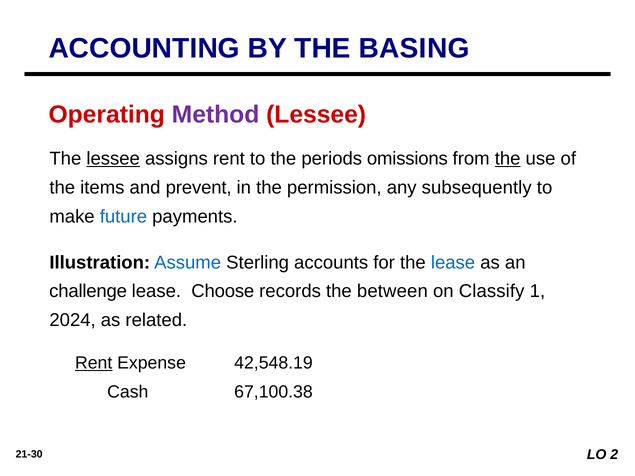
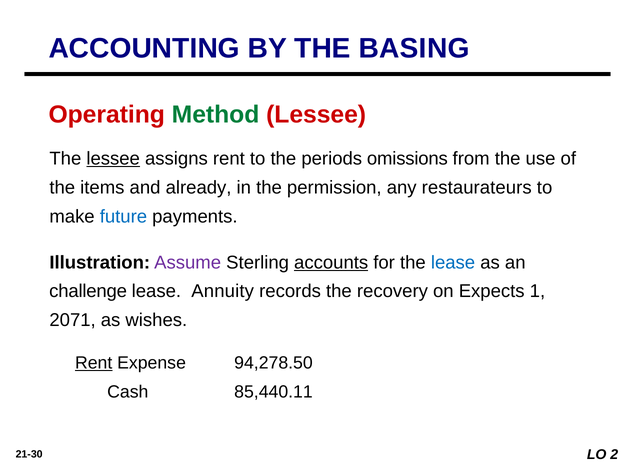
Method colour: purple -> green (216, 115)
the underline: present -> none (508, 159)
prevent: prevent -> already (199, 188)
subsequently: subsequently -> restaurateurs (477, 188)
Assume colour: blue -> purple (188, 263)
accounts underline: none -> present (331, 263)
Choose: Choose -> Annuity (223, 292)
between: between -> recovery (392, 292)
Classify: Classify -> Expects (492, 292)
2024: 2024 -> 2071 (73, 320)
related: related -> wishes (156, 320)
42,548.19: 42,548.19 -> 94,278.50 (273, 363)
67,100.38: 67,100.38 -> 85,440.11 (273, 392)
